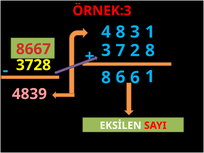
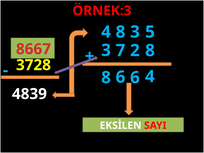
3 1: 1 -> 5 (150, 32)
1: 1 -> 4 (150, 77)
4839 colour: pink -> white (29, 94)
